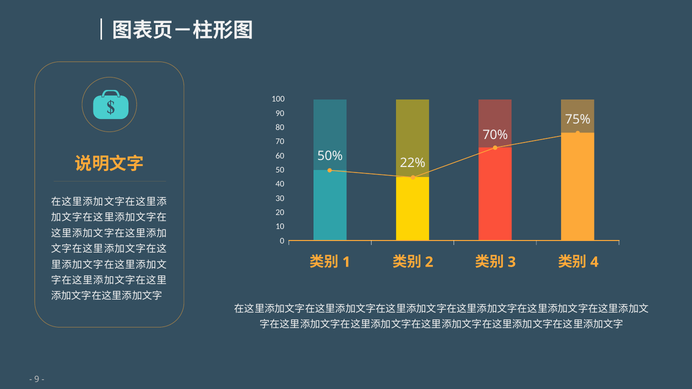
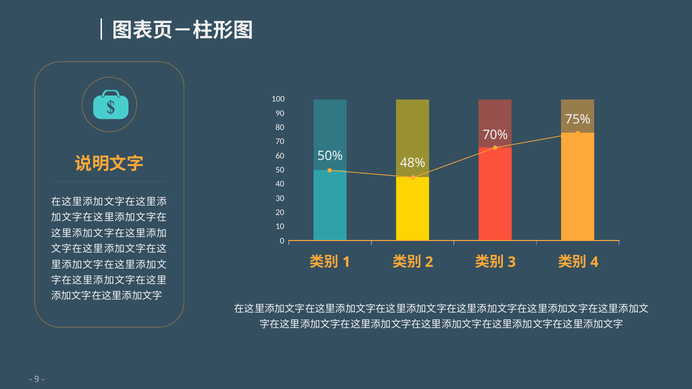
22%: 22% -> 48% (413, 163)
